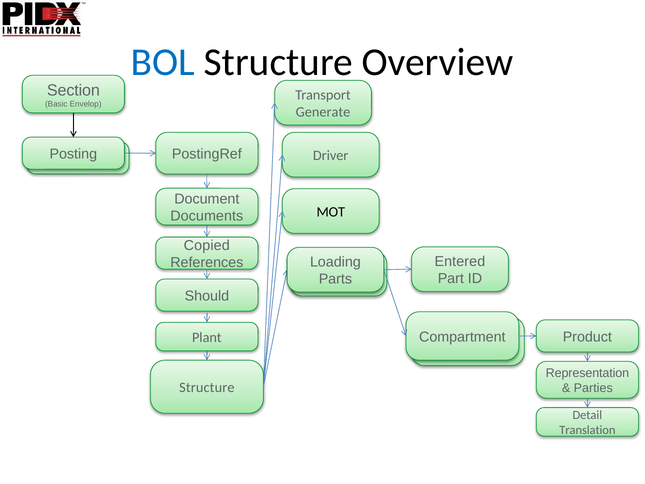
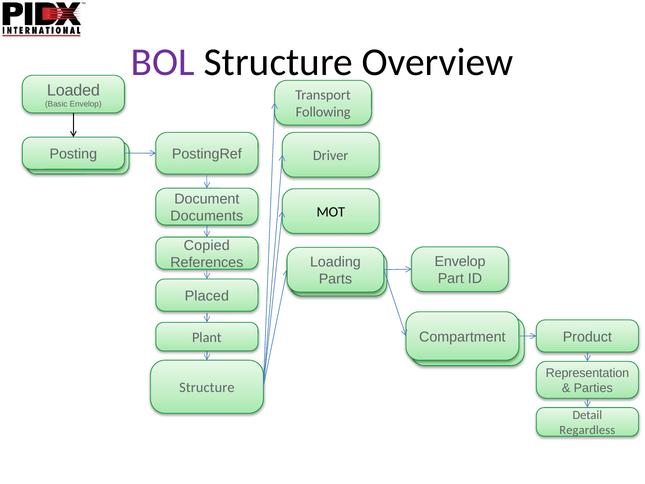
BOL colour: blue -> purple (163, 62)
Section: Section -> Loaded (73, 90)
Generate: Generate -> Following (323, 112)
Entered: Entered -> Envelop (460, 261)
Should: Should -> Placed (207, 296)
Translation: Translation -> Regardless (587, 430)
